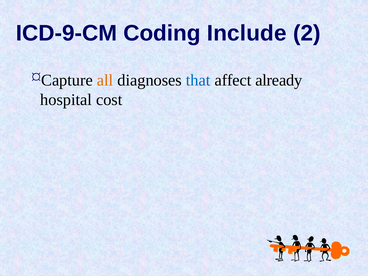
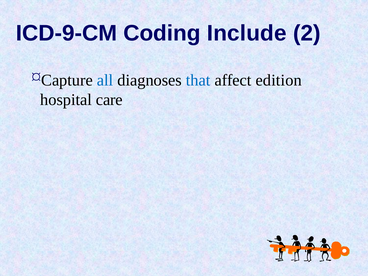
all colour: orange -> blue (105, 80)
already: already -> edition (279, 80)
cost: cost -> care (109, 100)
